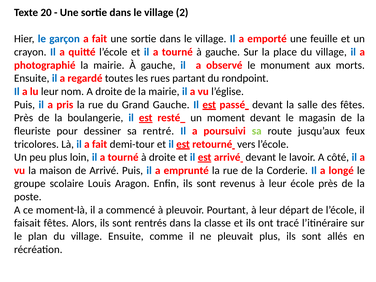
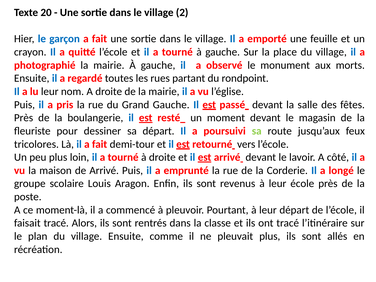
sa rentré: rentré -> départ (159, 131)
faisait fêtes: fêtes -> tracé (56, 223)
